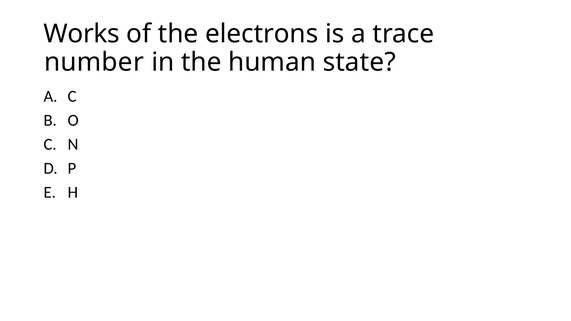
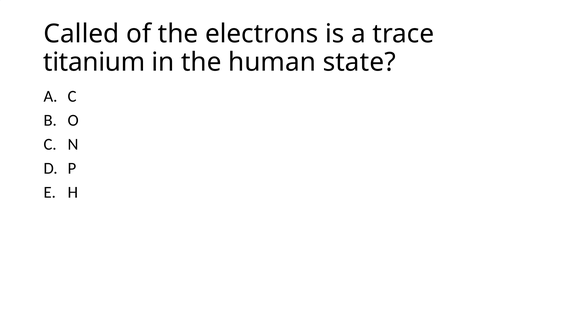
Works: Works -> Called (81, 34)
number: number -> titanium (94, 62)
